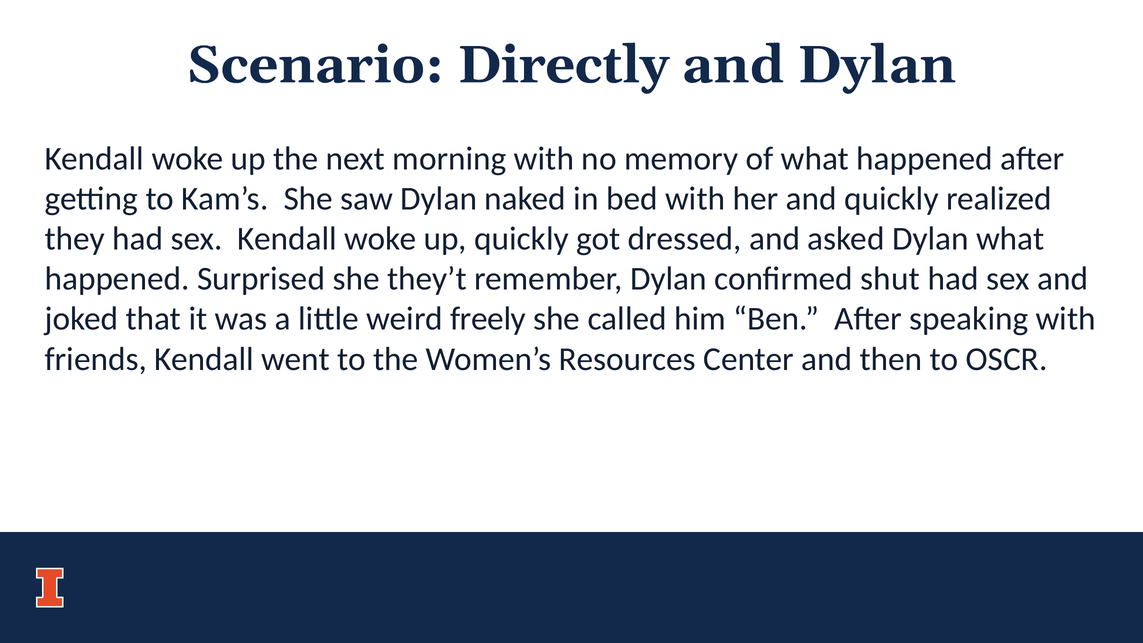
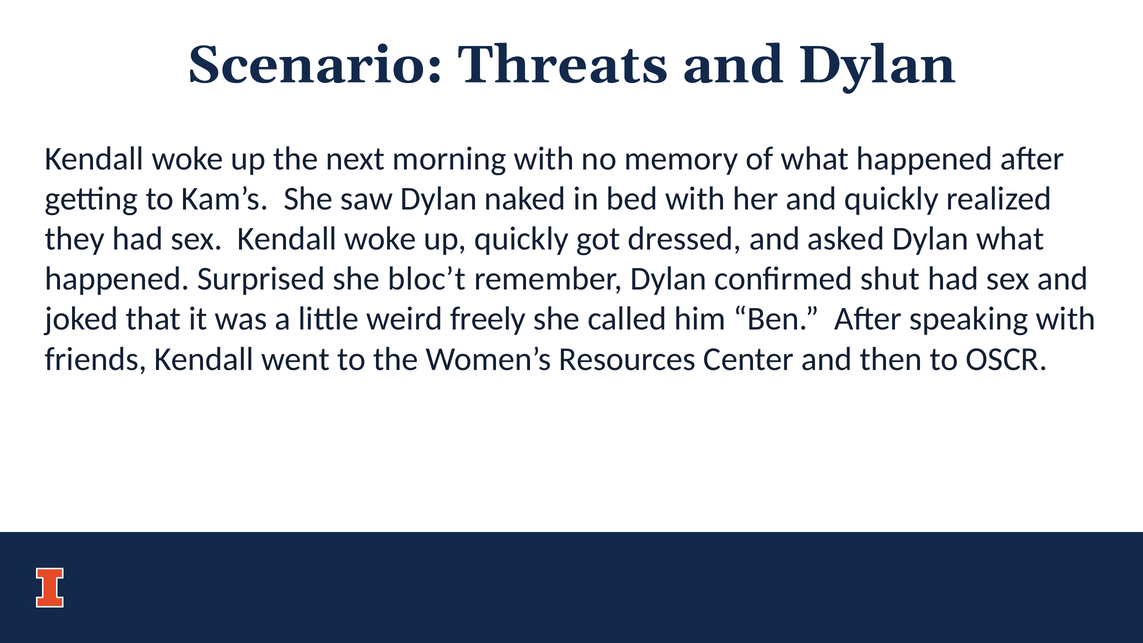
Directly: Directly -> Threats (563, 65)
they’t: they’t -> bloc’t (427, 279)
